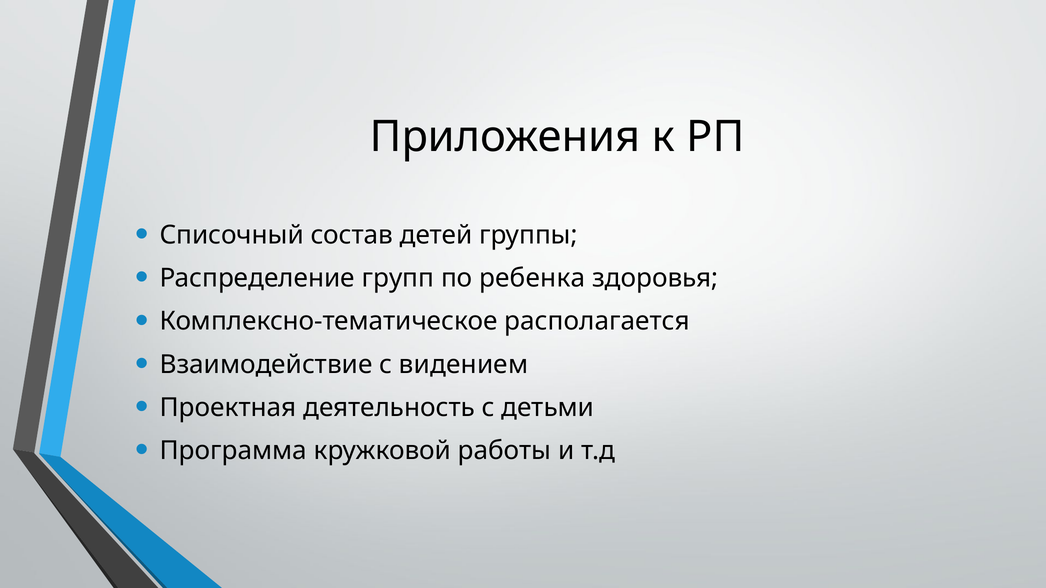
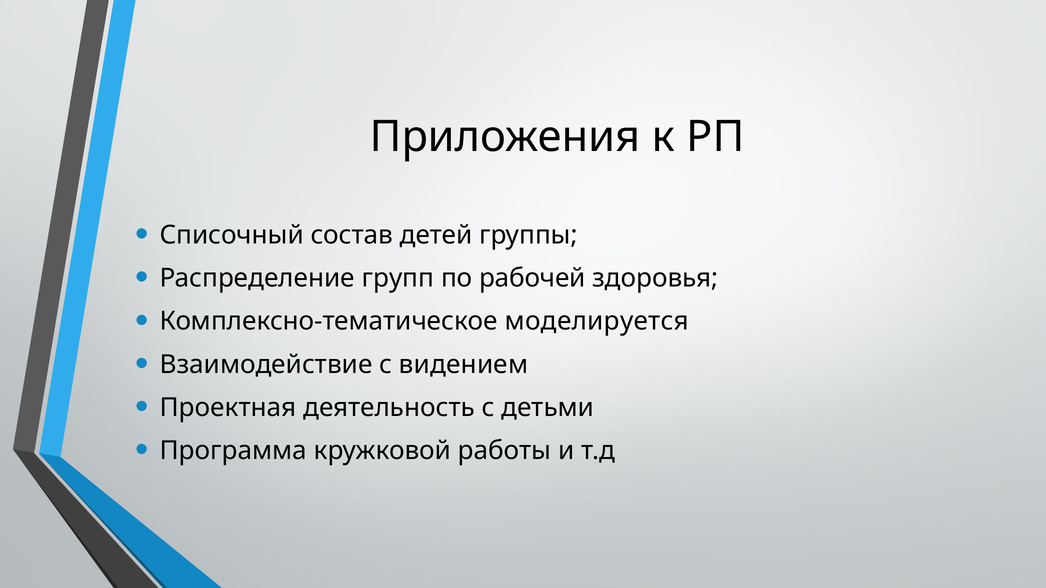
ребенка: ребенка -> рабочей (532, 278)
располагается: располагается -> моделируется (597, 321)
